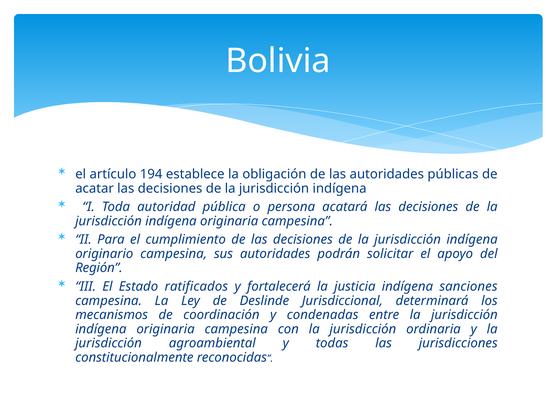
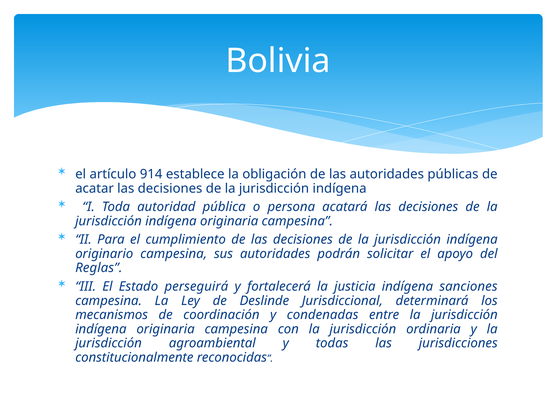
194: 194 -> 914 (151, 174)
Región: Región -> Reglas (99, 268)
ratificados: ratificados -> perseguirá (196, 286)
